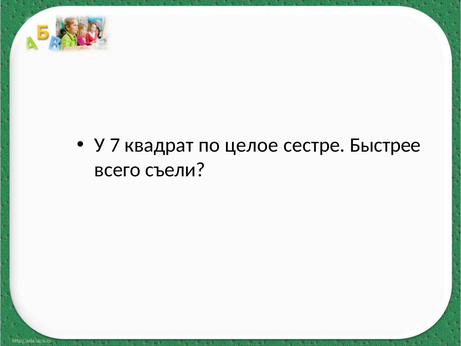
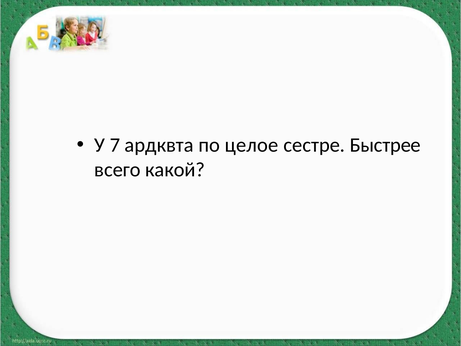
квадрат: квадрат -> ардквта (159, 145)
съели: съели -> какой (175, 170)
